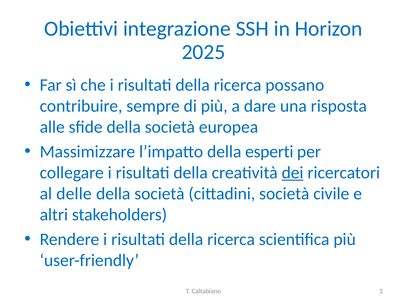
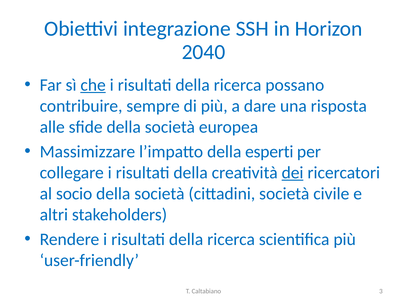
2025: 2025 -> 2040 (203, 52)
che underline: none -> present (93, 85)
delle: delle -> socio (74, 194)
